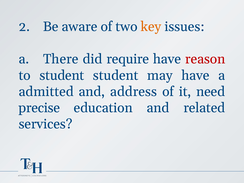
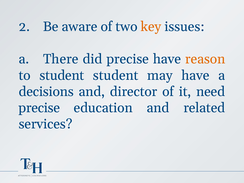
did require: require -> precise (128, 59)
reason colour: red -> orange (205, 59)
admitted: admitted -> decisions (46, 92)
address: address -> director (134, 92)
